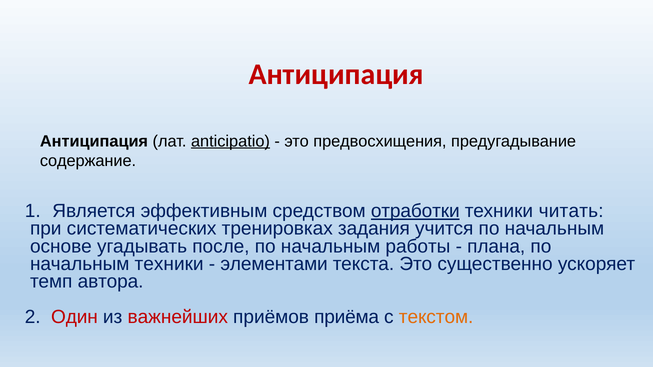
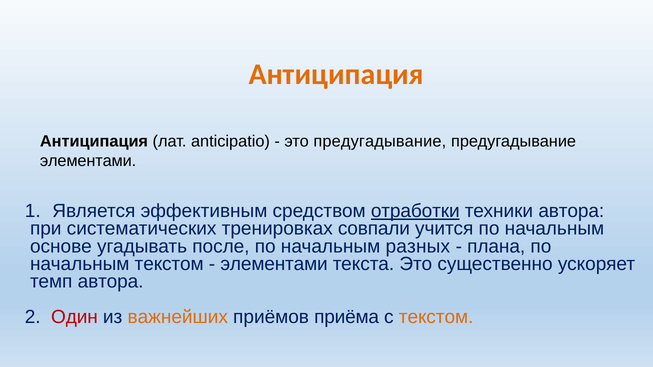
Антиципация colour: red -> orange (336, 74)
anticipatio underline: present -> none (230, 141)
это предвосхищения: предвосхищения -> предугадывание (380, 141)
содержание: содержание -> элементами (88, 161)
техники читать: читать -> автора (571, 211)
задания: задания -> совпали (374, 229)
работы: работы -> разных (418, 247)
начальным техники: техники -> текстом (169, 264)
важнейших colour: red -> orange (178, 317)
